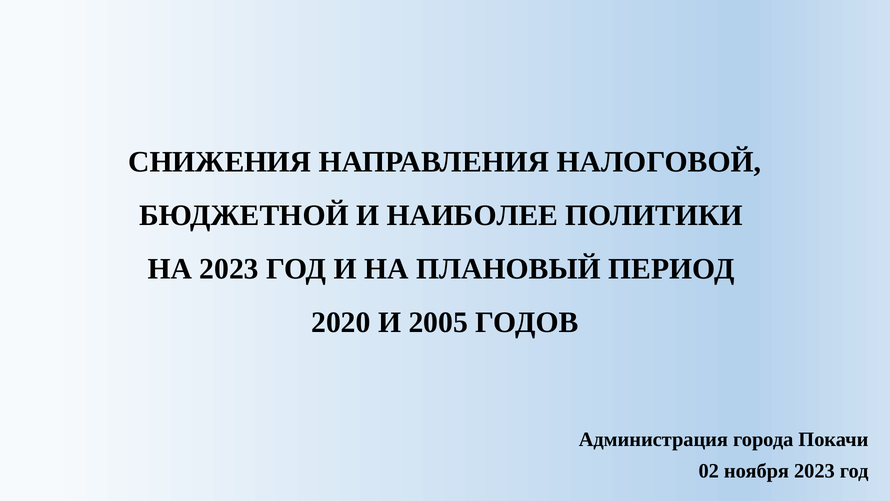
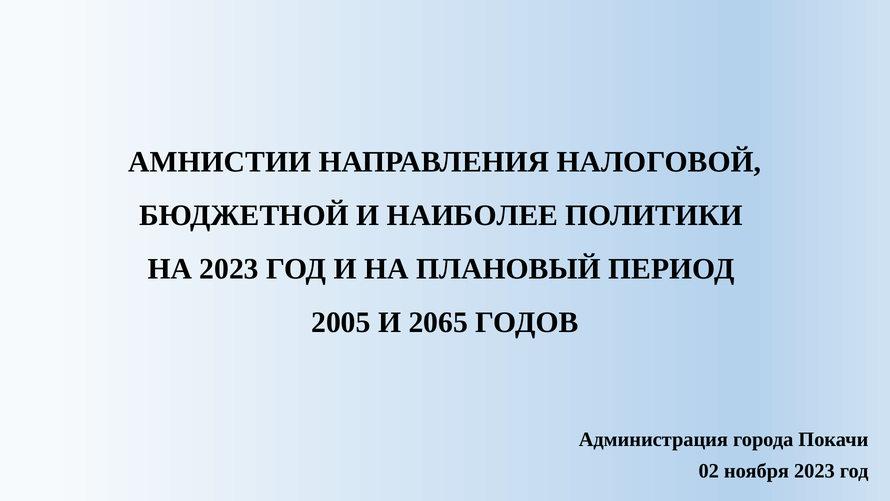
СНИЖЕНИЯ: СНИЖЕНИЯ -> АМНИСТИИ (220, 162)
2020: 2020 -> 2005 (341, 322)
2005: 2005 -> 2065 (438, 322)
